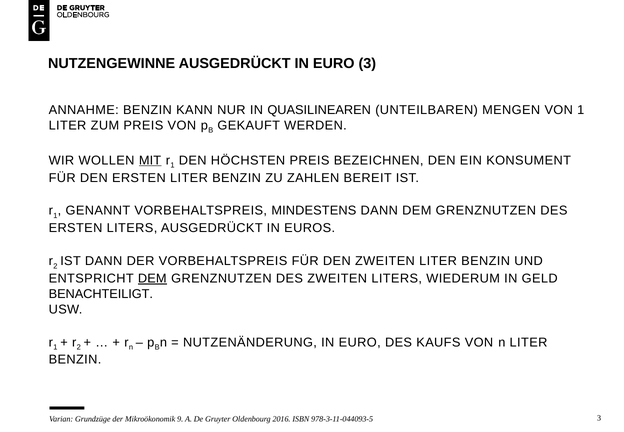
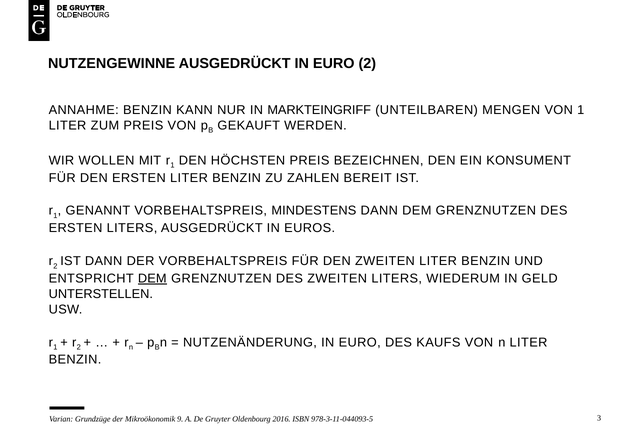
EURO 3: 3 -> 2 (367, 63)
QUASILINEAREN: QUASILINEAREN -> MARKTEINGRIFF (319, 110)
MIT underline: present -> none (150, 160)
BENACHTEILIGT: BENACHTEILIGT -> UNTERSTELLEN (101, 294)
